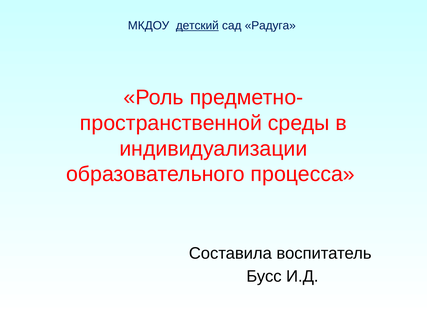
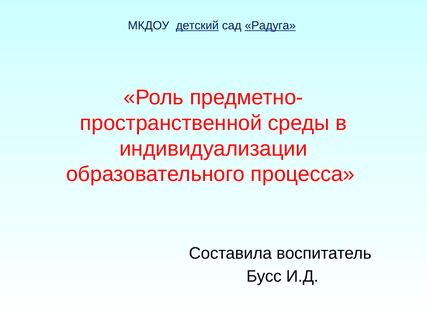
Радуга underline: none -> present (270, 26)
